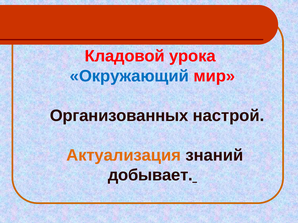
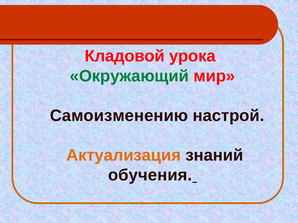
Окружающий colour: blue -> green (129, 76)
Организованных: Организованных -> Самоизменению (119, 116)
добывает: добывает -> обучения (150, 175)
